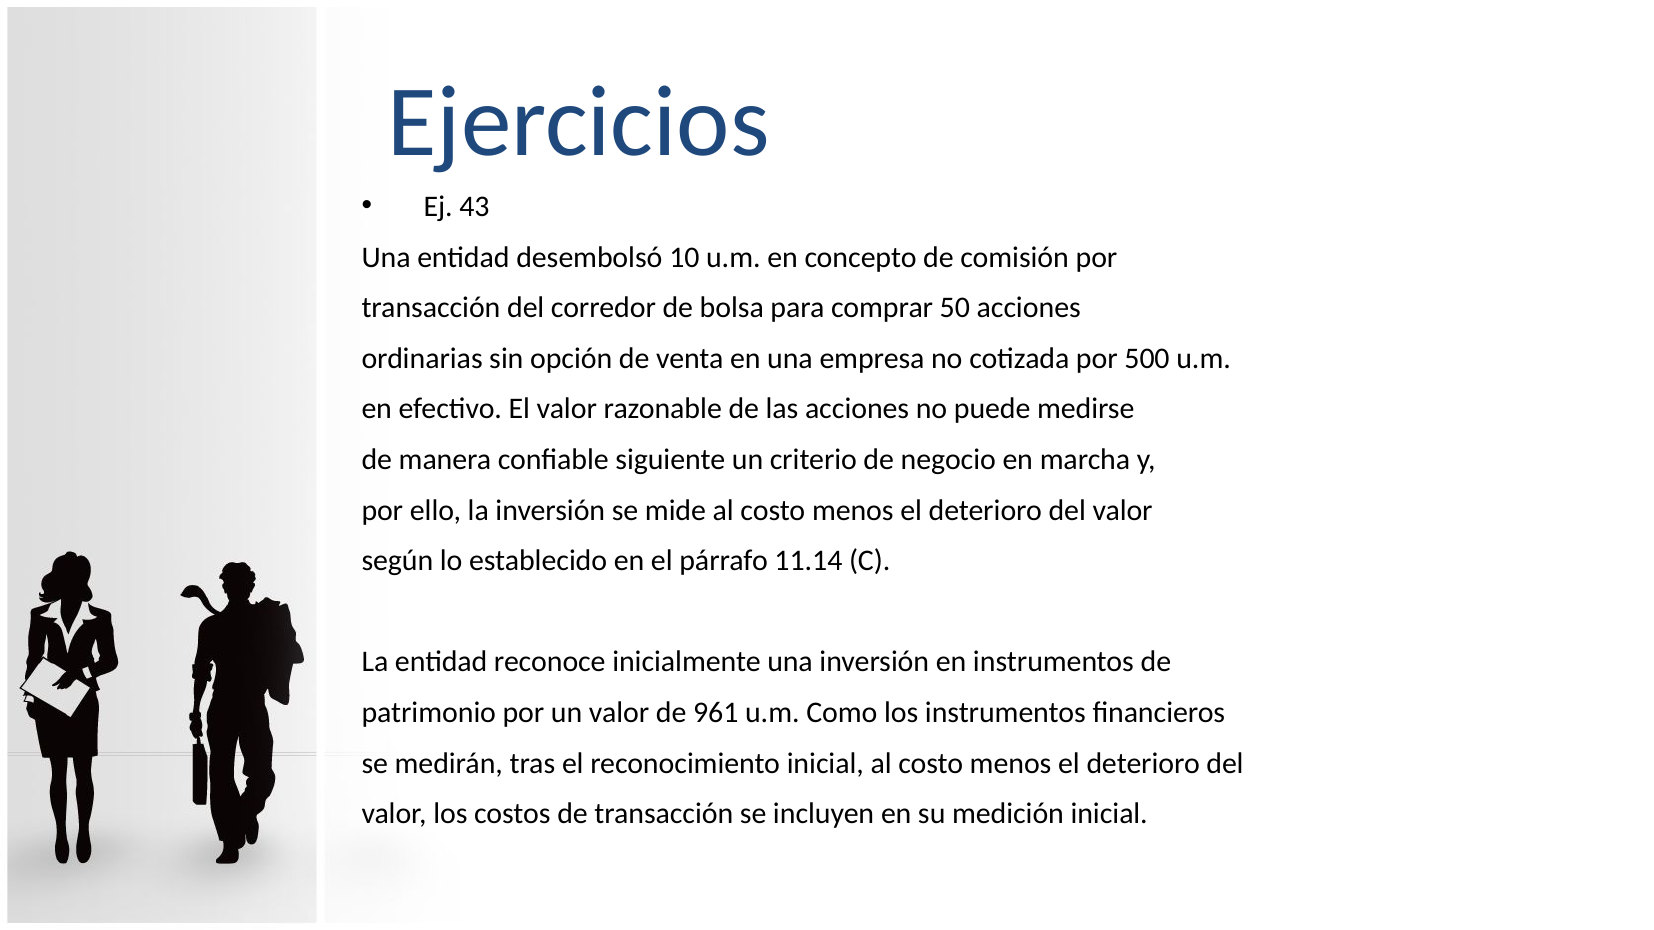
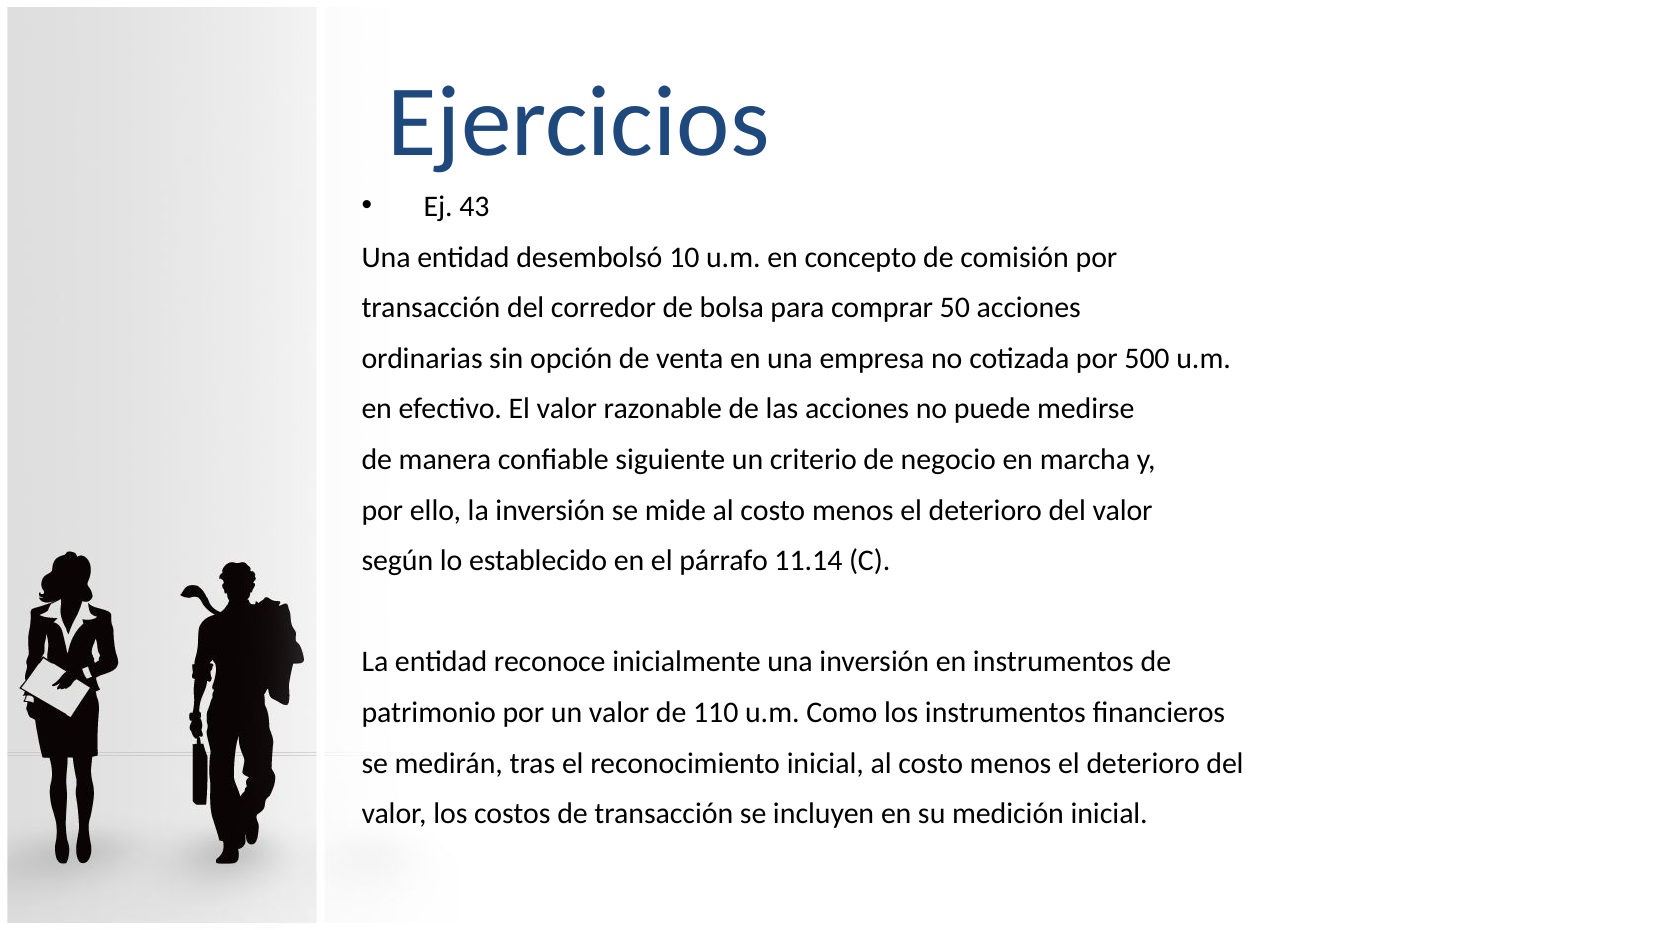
961: 961 -> 110 (716, 713)
